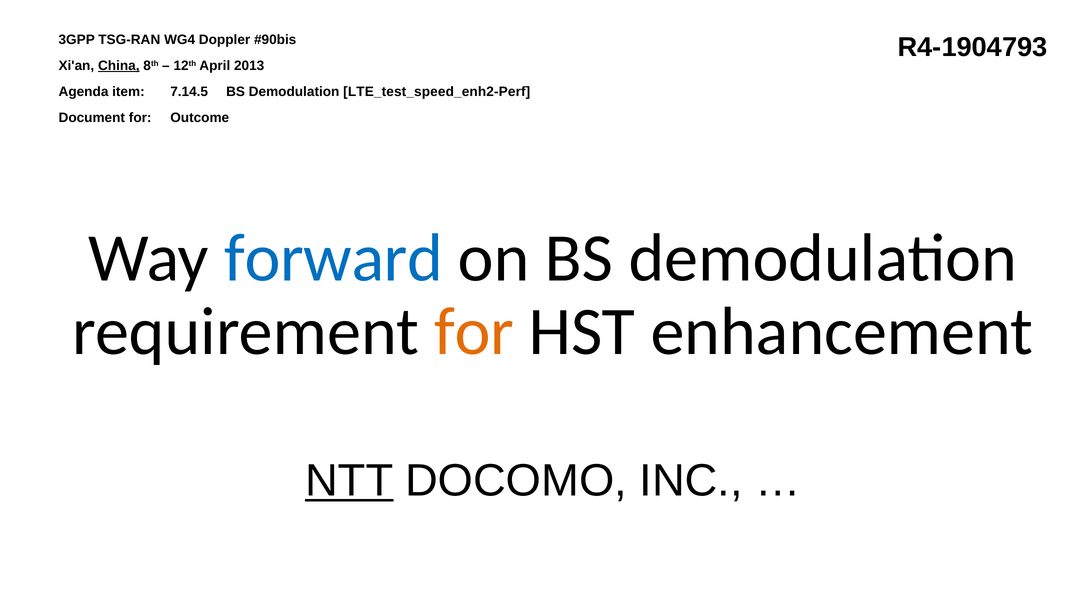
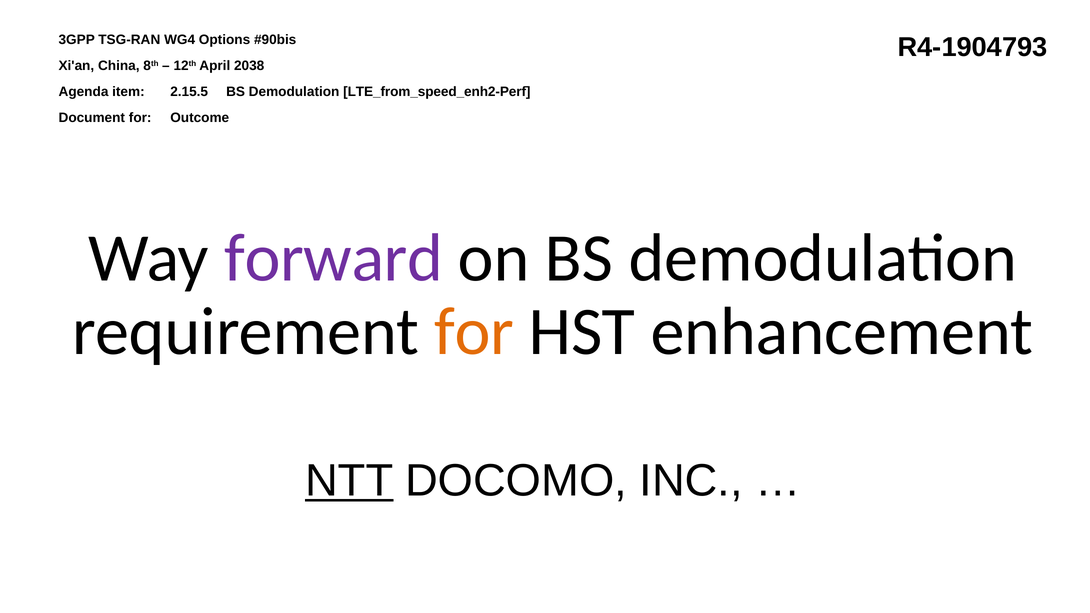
Doppler: Doppler -> Options (225, 40)
China underline: present -> none (119, 66)
2013: 2013 -> 2038 (249, 66)
7.14.5: 7.14.5 -> 2.15.5 (189, 92)
LTE_test_speed_enh2-Perf: LTE_test_speed_enh2-Perf -> LTE_from_speed_enh2-Perf (437, 92)
forward colour: blue -> purple (334, 258)
